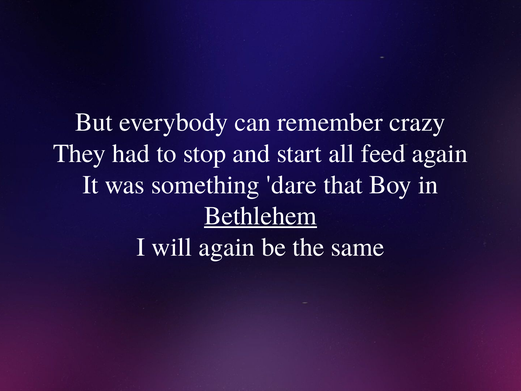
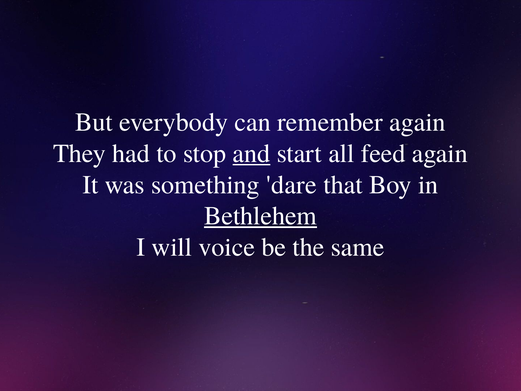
remember crazy: crazy -> again (417, 122)
and underline: none -> present (251, 153)
will again: again -> voice (227, 247)
